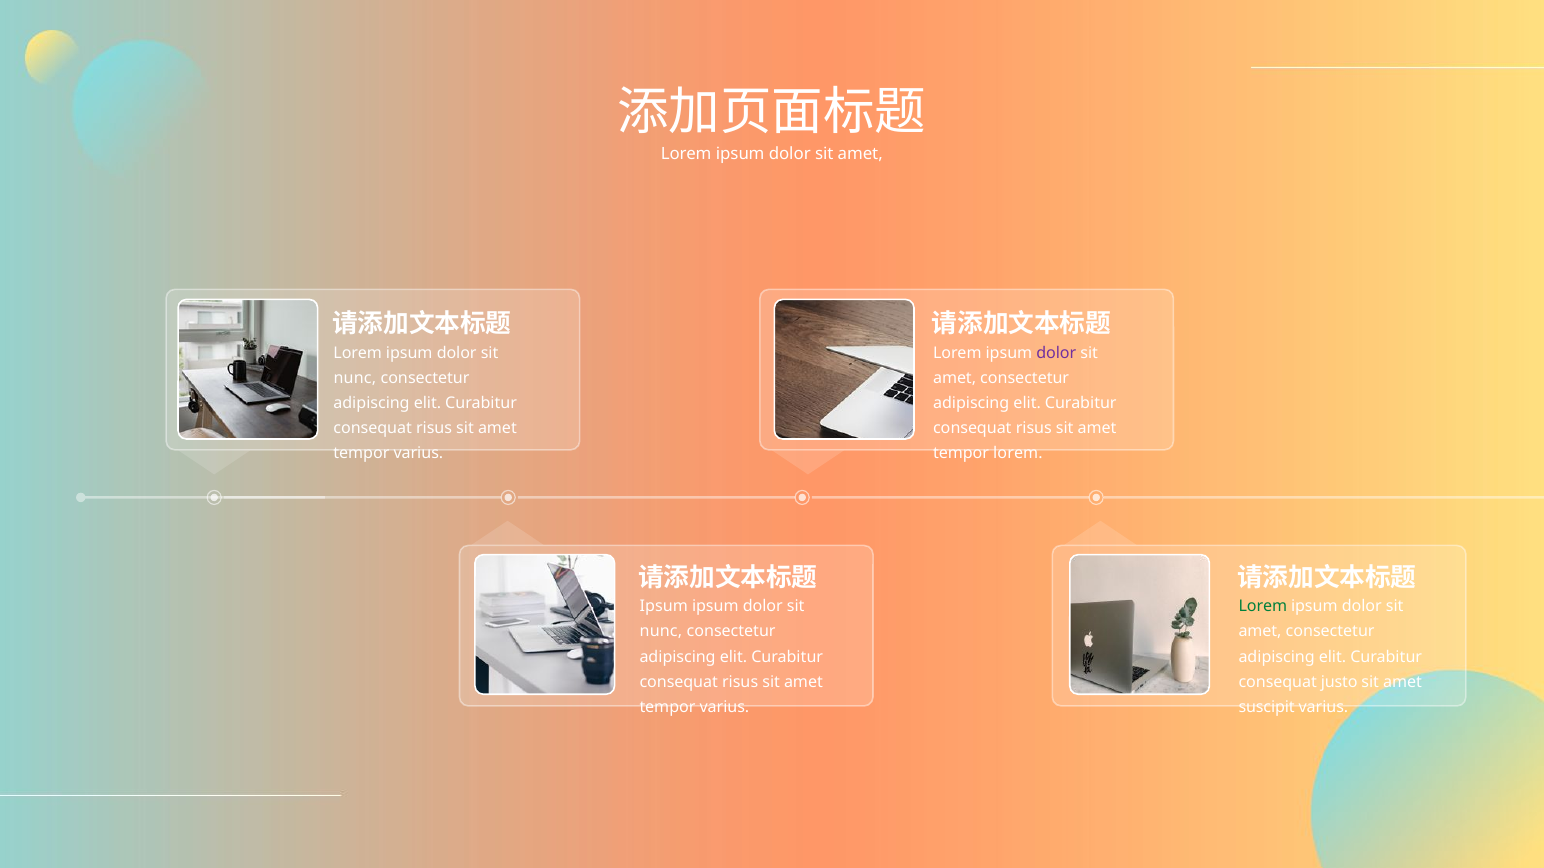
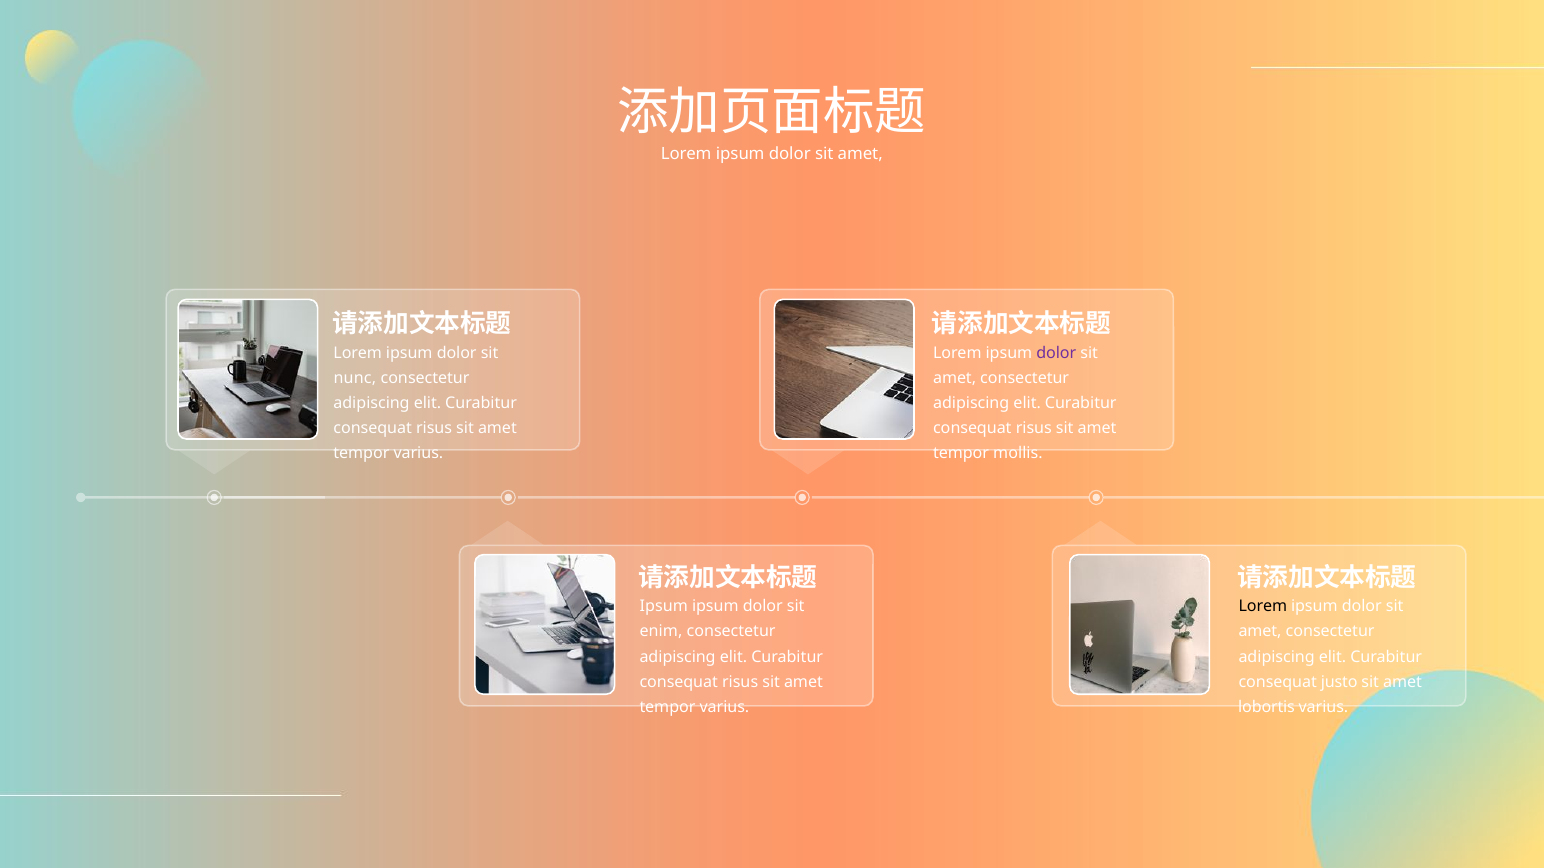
tempor lorem: lorem -> mollis (1018, 453)
Lorem colour: green -> black (1263, 607)
nunc: nunc -> enim (661, 632)
suscipit: suscipit -> lobortis (1267, 707)
